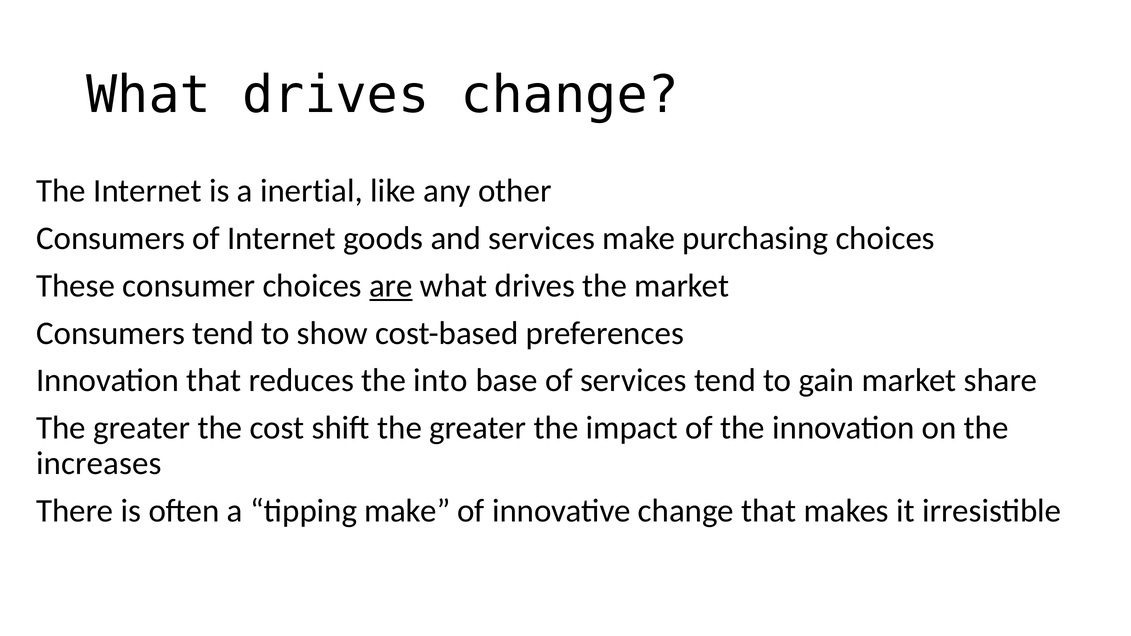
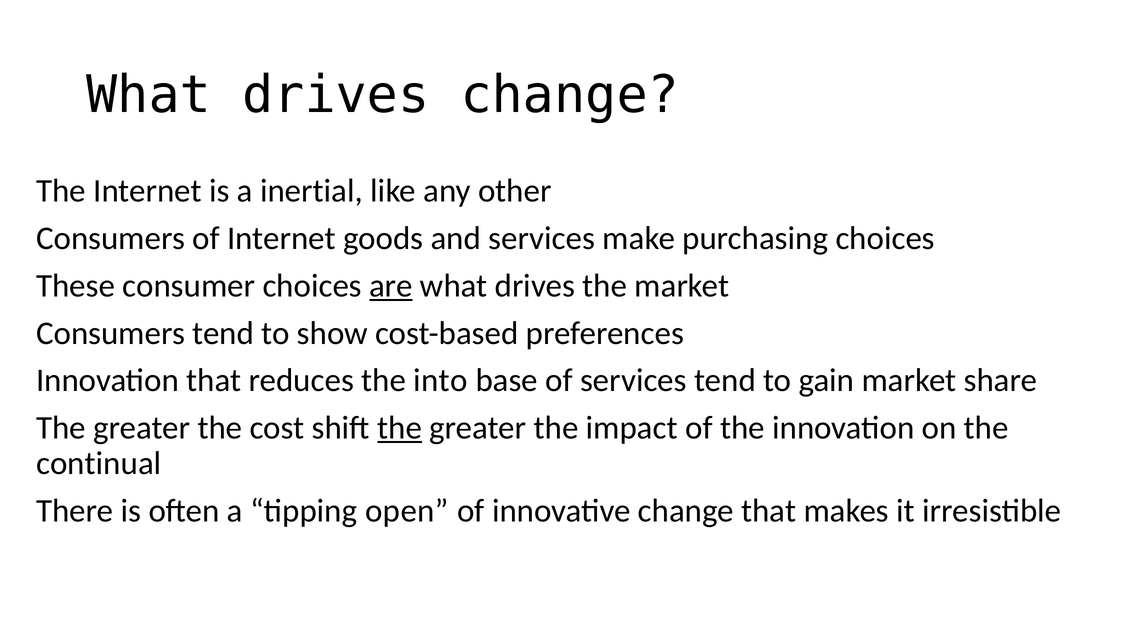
the underline: none -> present (400, 428)
increases: increases -> continual (99, 463)
tipping make: make -> open (407, 511)
